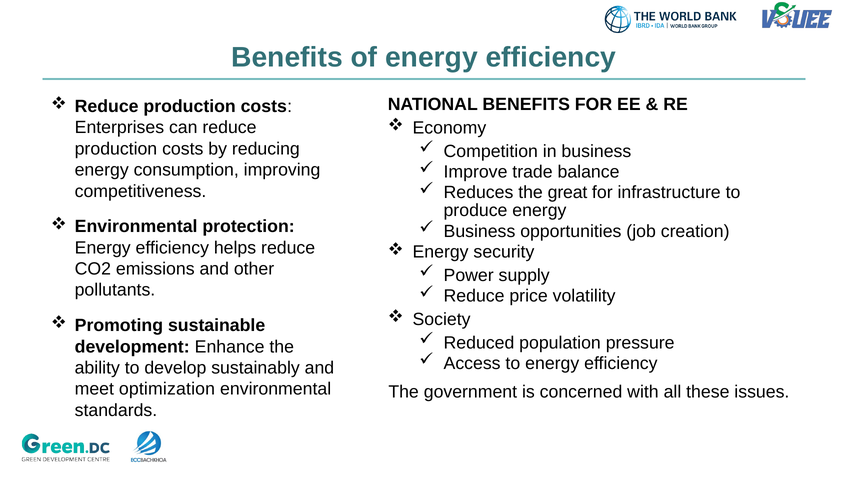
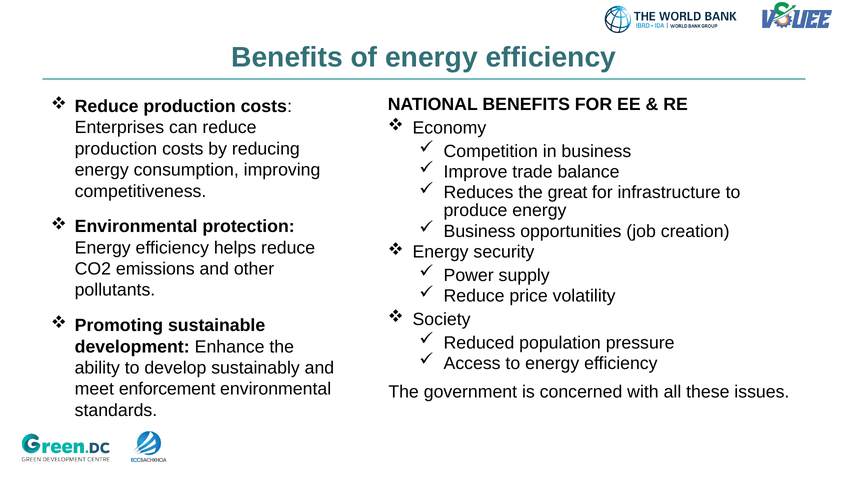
optimization: optimization -> enforcement (167, 389)
